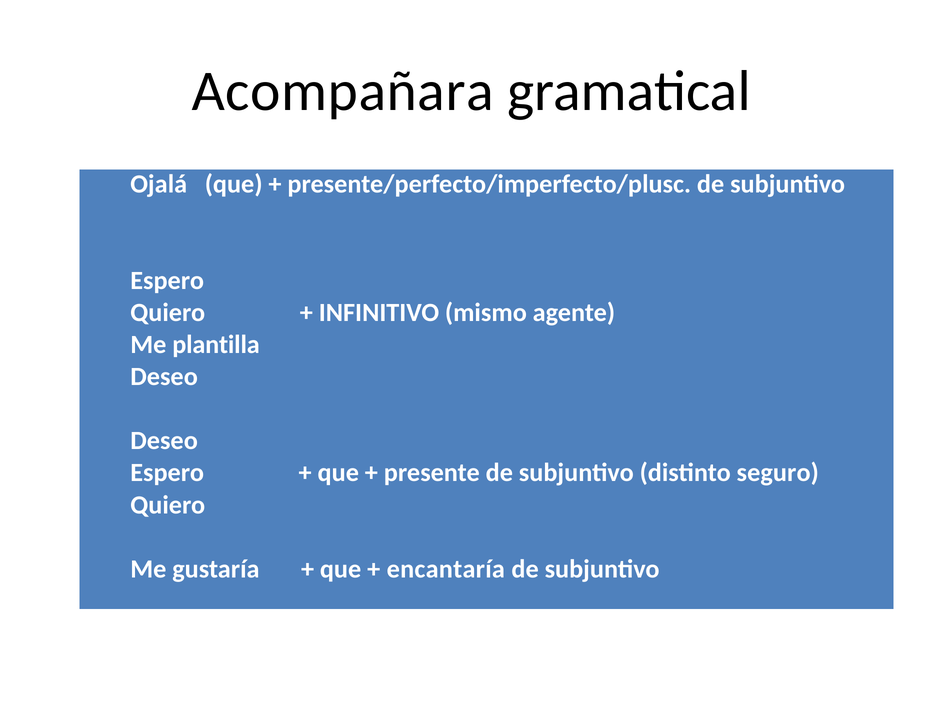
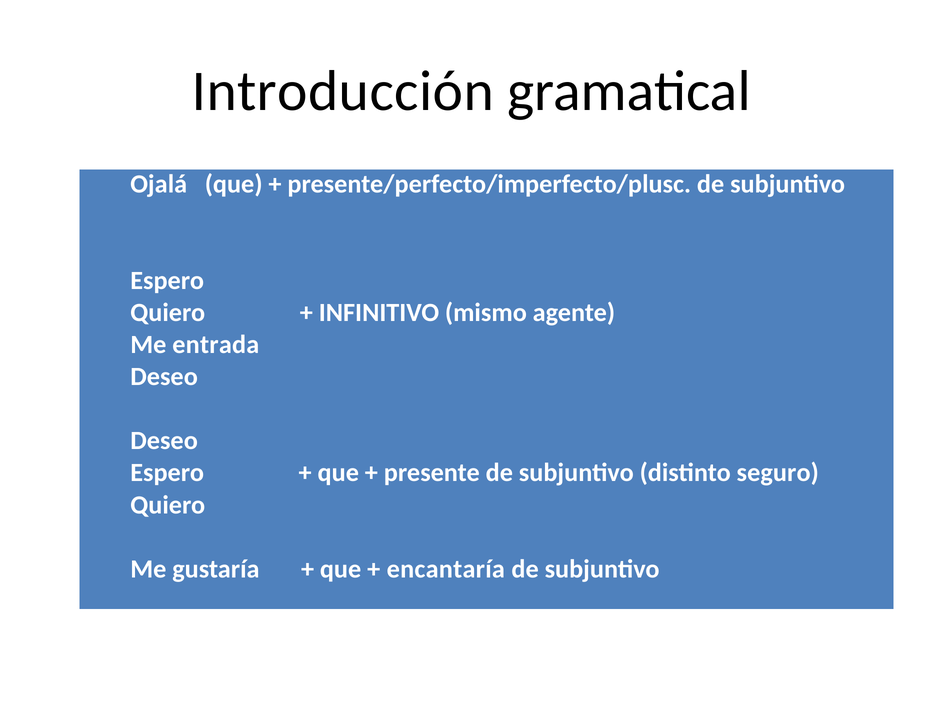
Acompañara: Acompañara -> Introducción (343, 91)
plantilla: plantilla -> entrada (216, 345)
